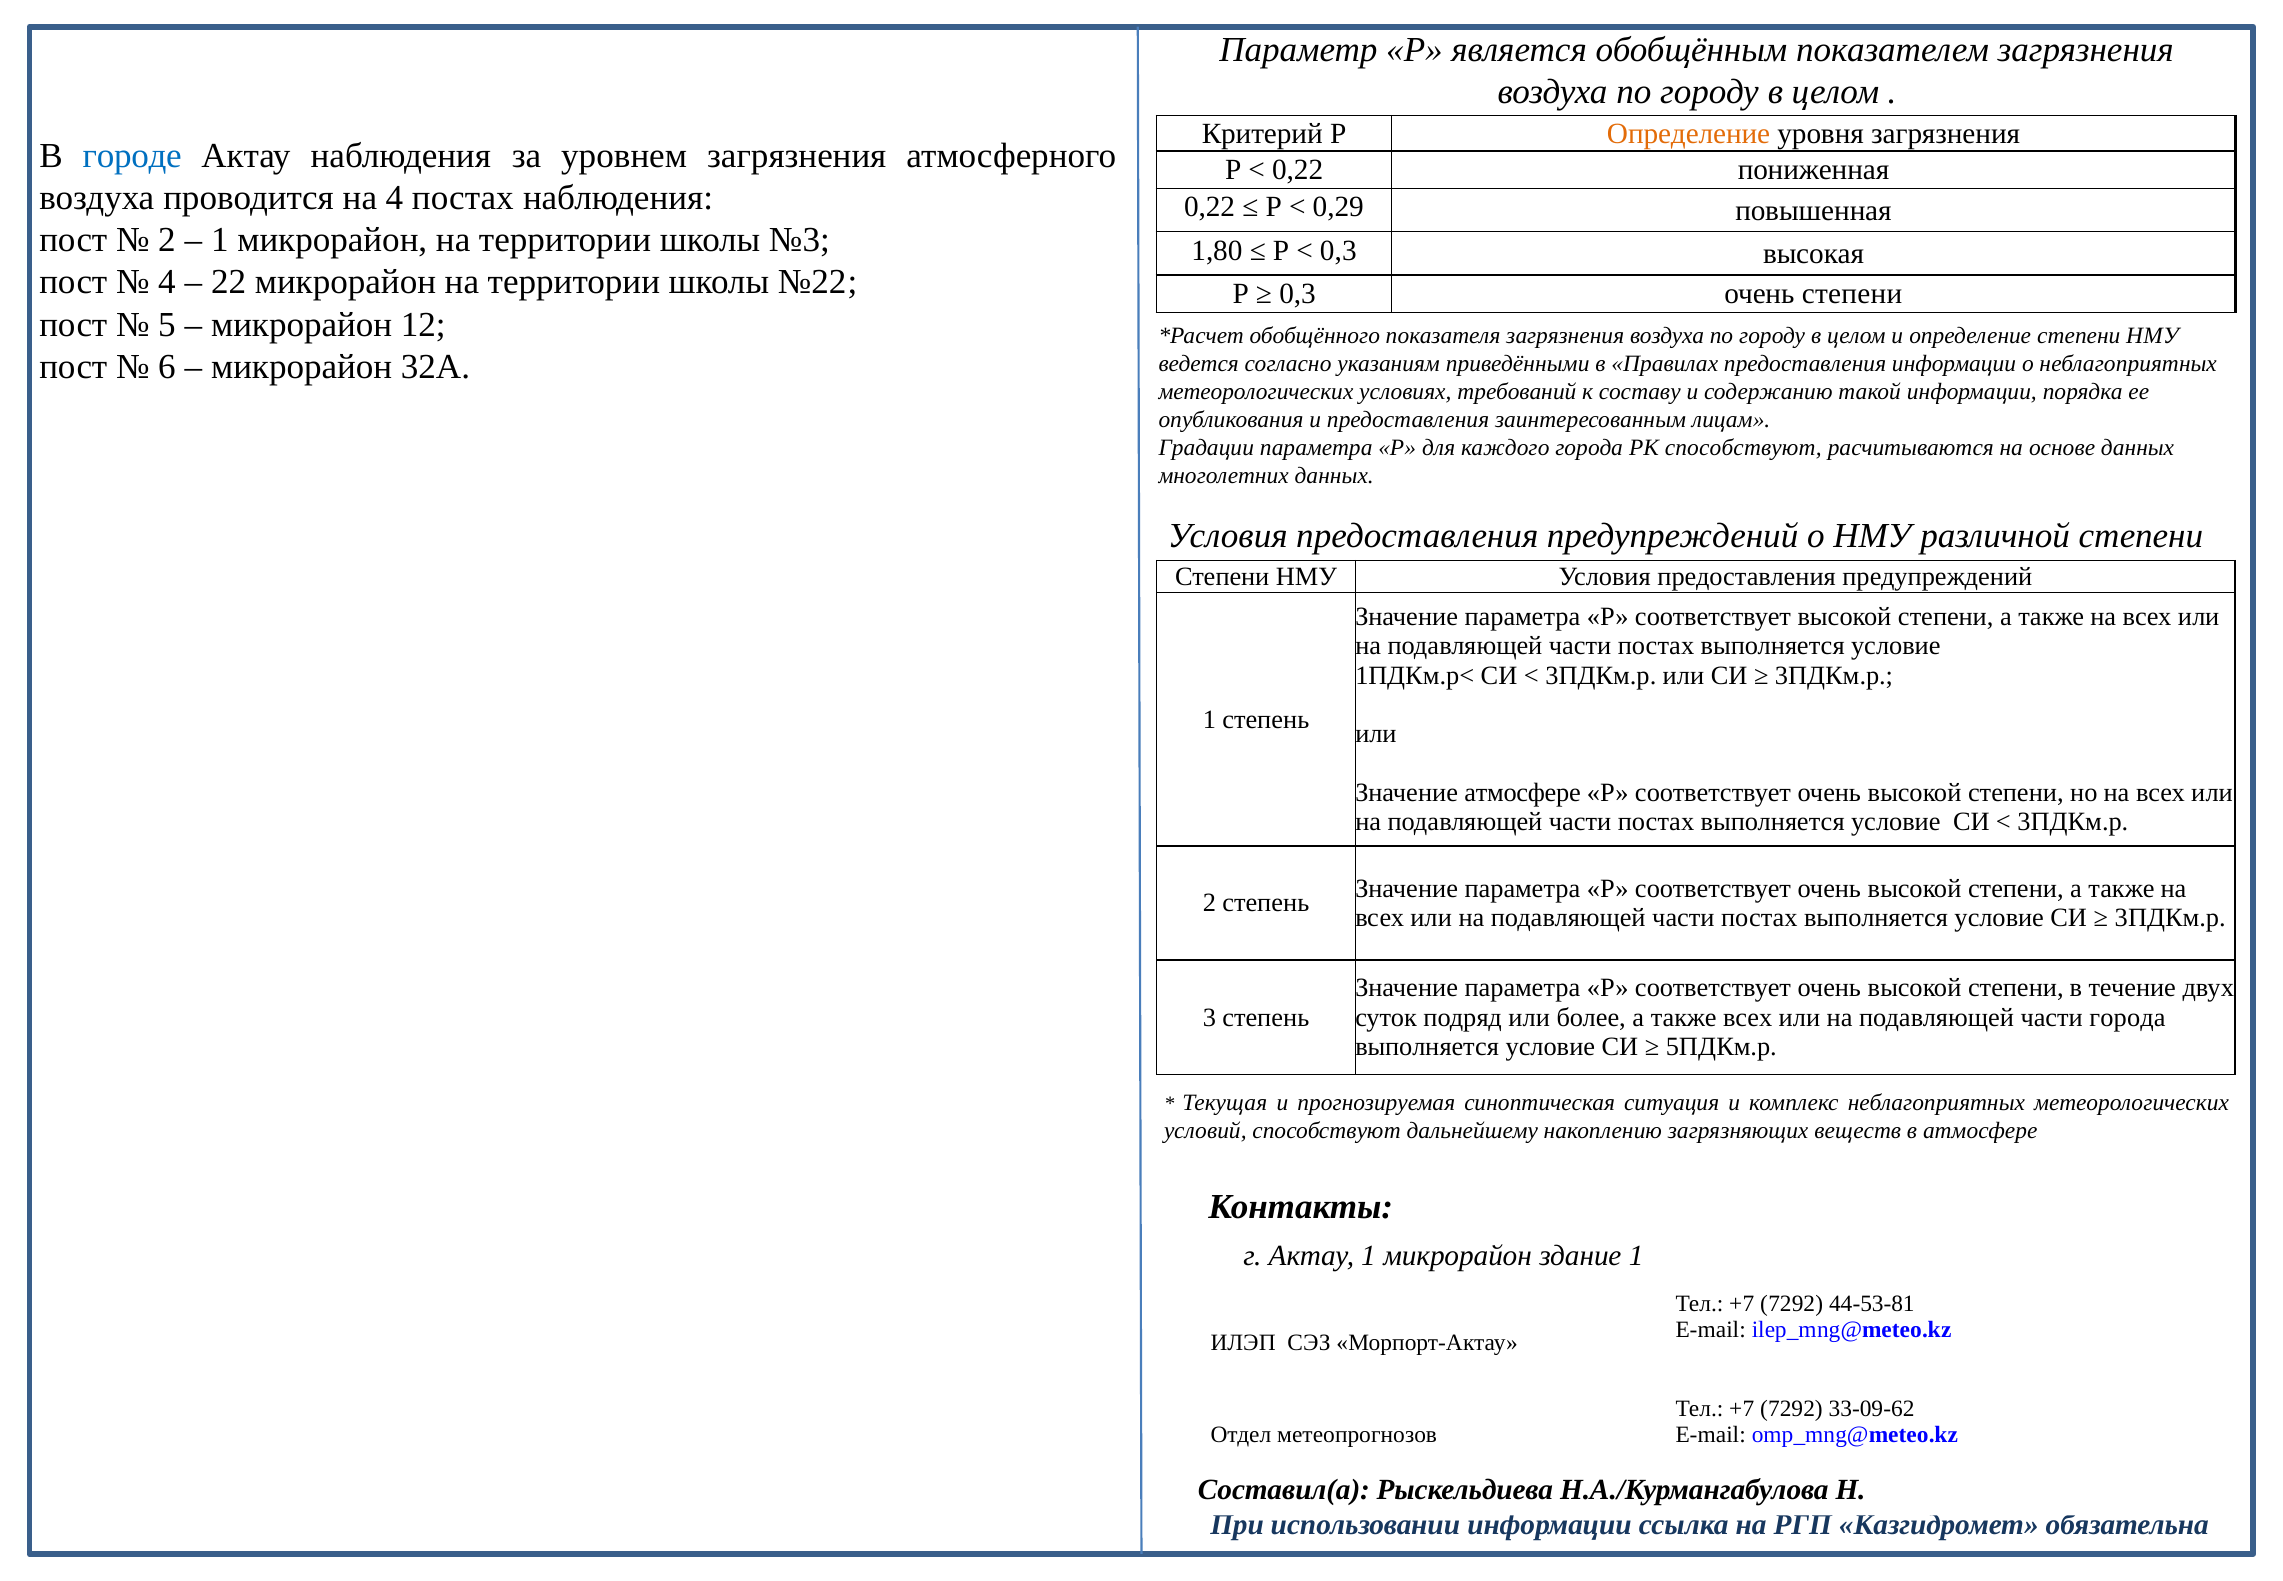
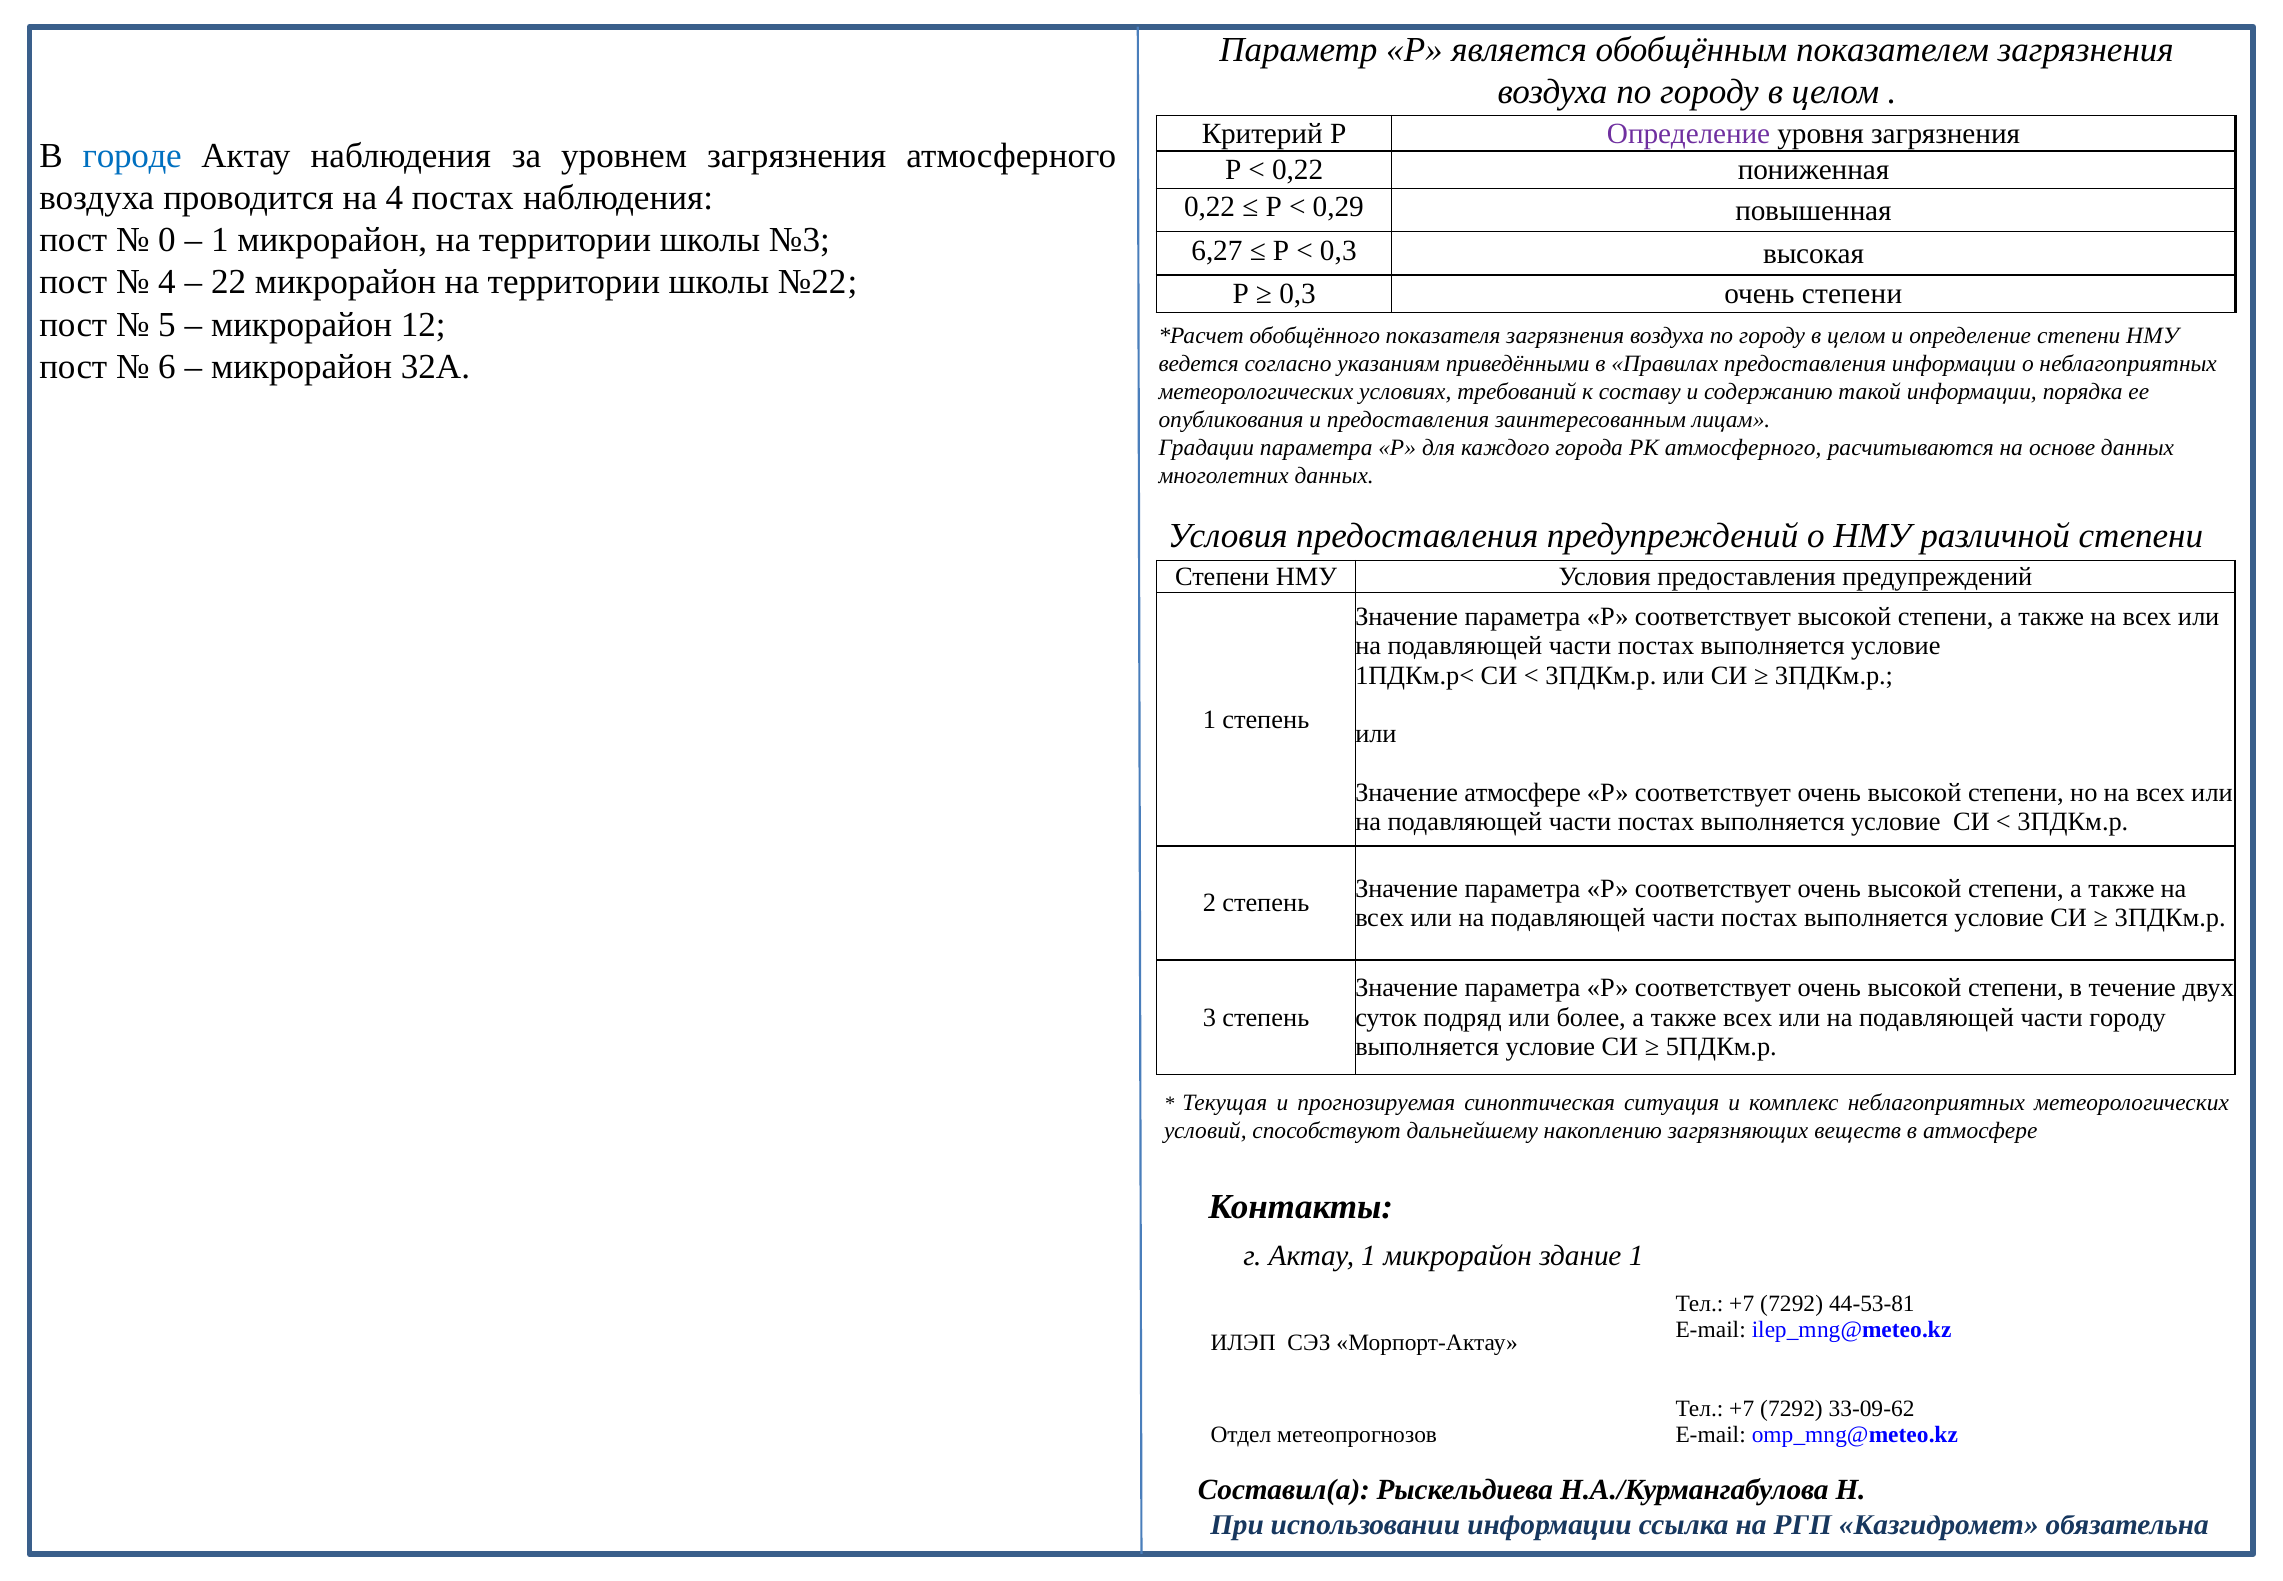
Определение colour: orange -> purple (1689, 133)
2: 2 -> 0 (167, 240)
1,80: 1,80 -> 6,27 (1217, 250)
РК способствуют: способствуют -> атмосферного (1743, 448)
части города: города -> городу (2128, 1017)
